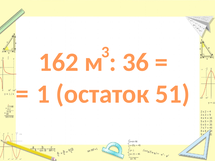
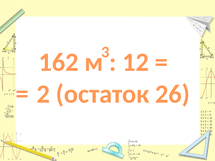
36: 36 -> 12 (136, 62)
1: 1 -> 2 (43, 94)
51: 51 -> 26 (173, 94)
